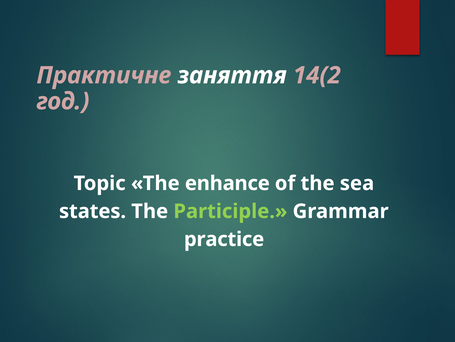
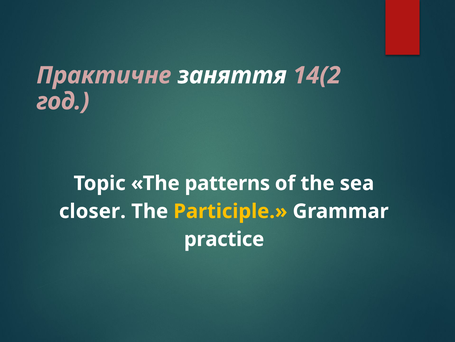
enhance: enhance -> patterns (227, 183)
states: states -> closer (92, 211)
Participle colour: light green -> yellow (230, 211)
